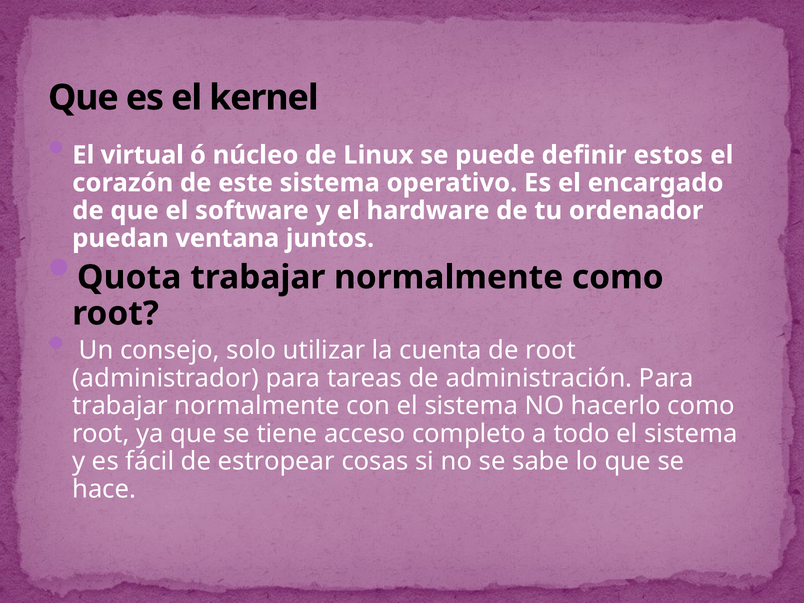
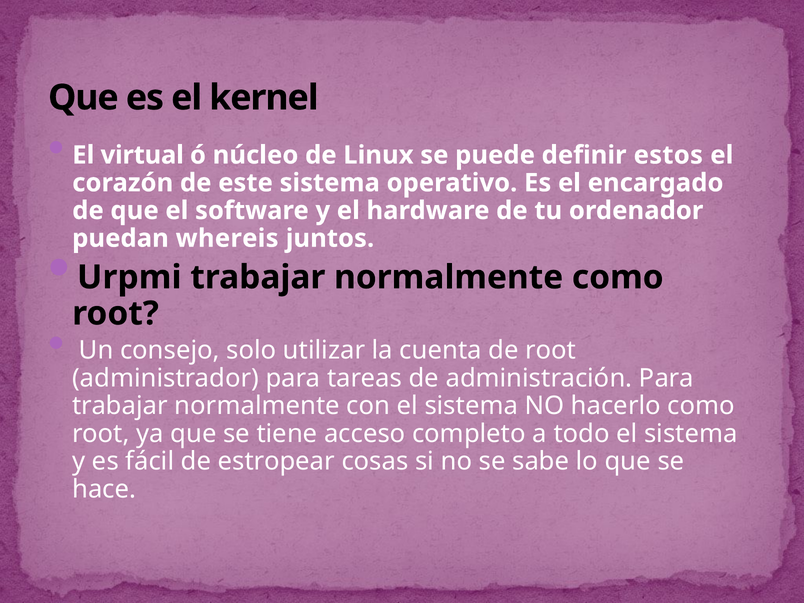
ventana: ventana -> whereis (227, 238)
Quota: Quota -> Urpmi (129, 277)
